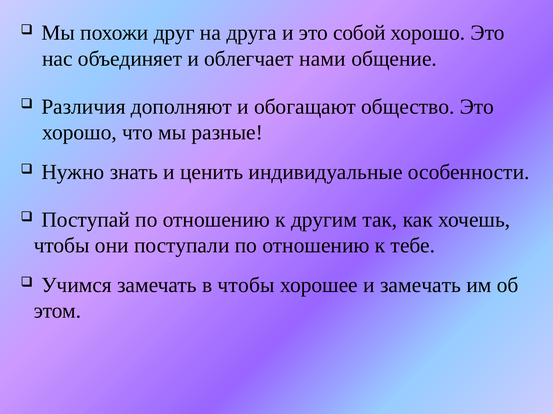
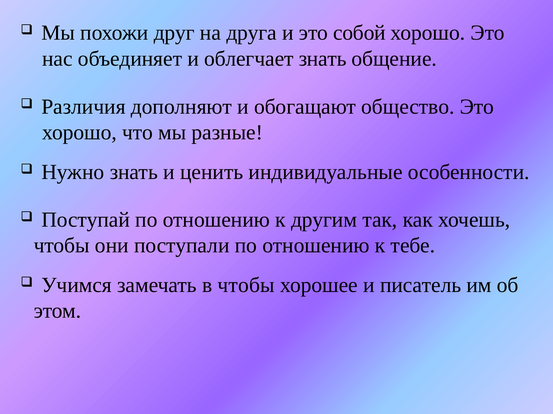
облегчает нами: нами -> знать (323, 59)
и замечать: замечать -> писатель (421, 285)
